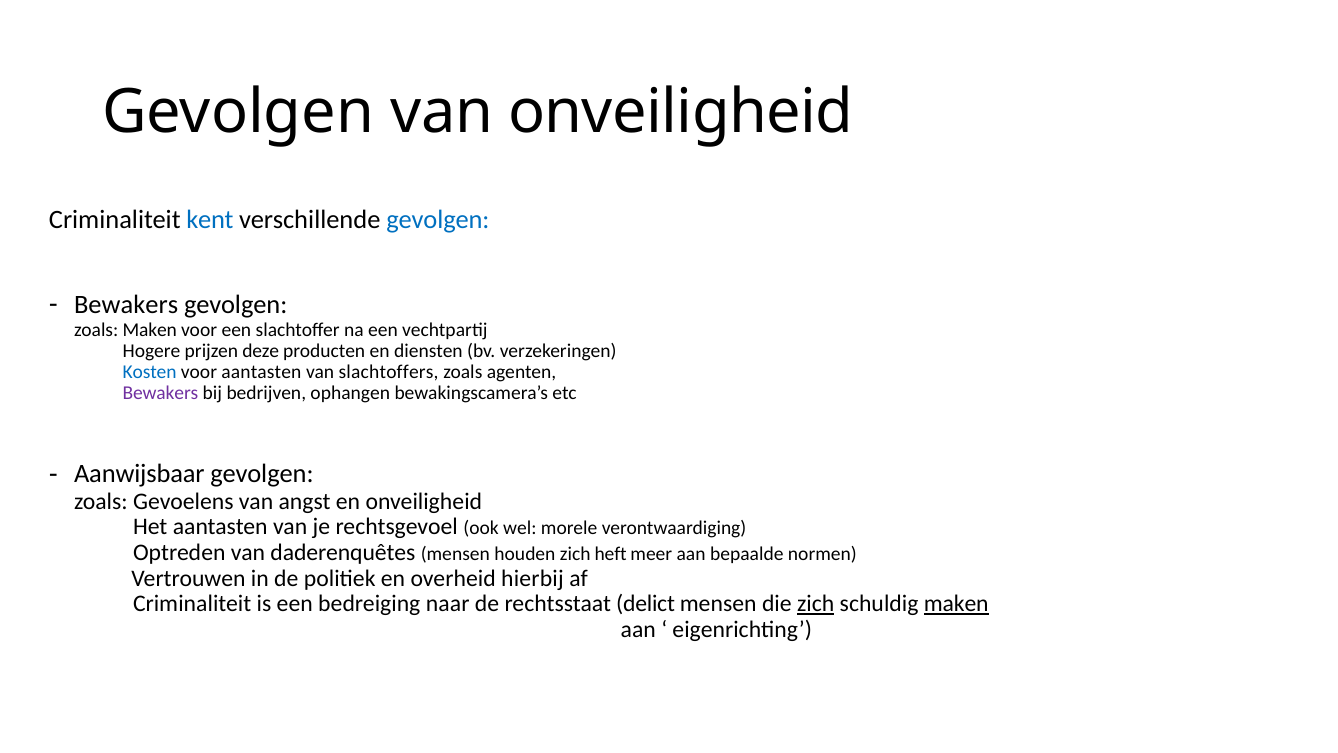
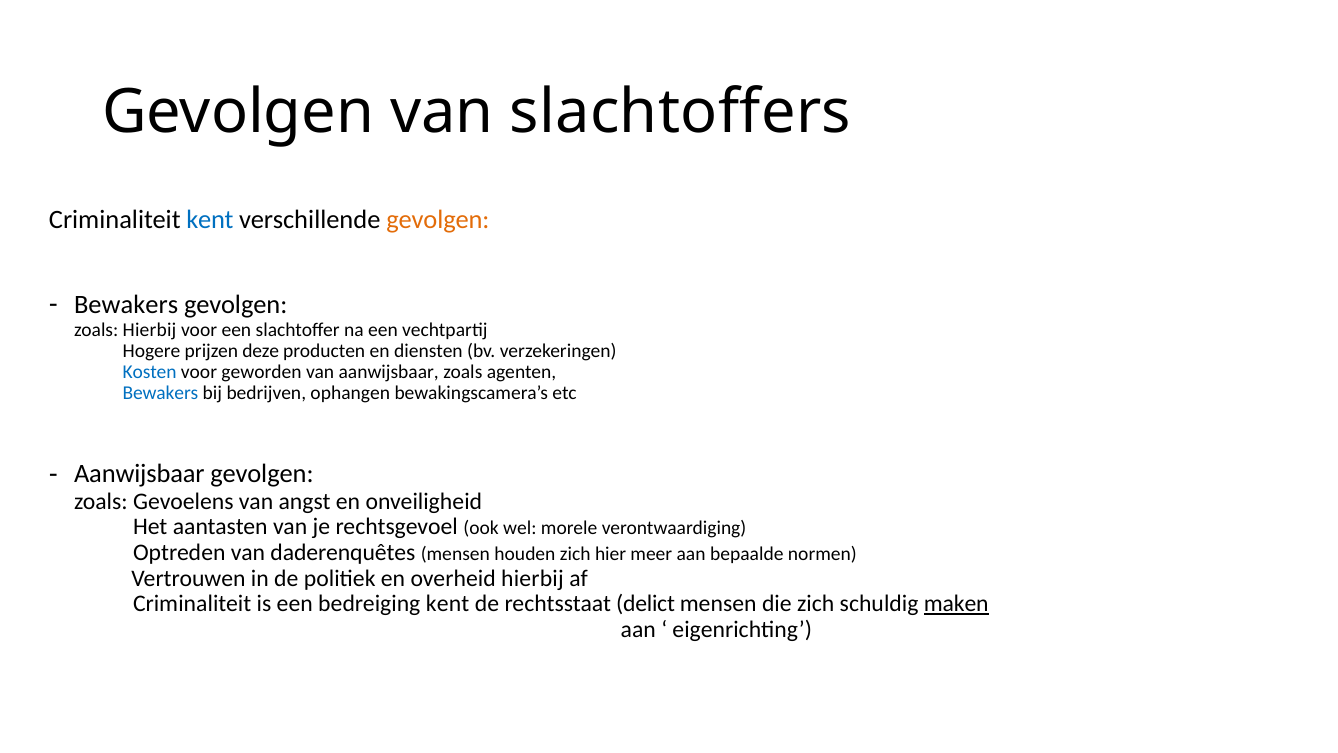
van onveiligheid: onveiligheid -> slachtoffers (680, 112)
gevolgen colour: blue -> orange (438, 219)
zoals Maken: Maken -> Hierbij (150, 329)
voor aantasten: aantasten -> geworden (262, 372)
van slachtoffers: slachtoffers -> aanwijsbaar (389, 372)
Bewakers colour: purple -> blue (160, 393)
heft: heft -> hier (611, 554)
bedreiging naar: naar -> kent (448, 604)
zich underline: present -> none (816, 604)
